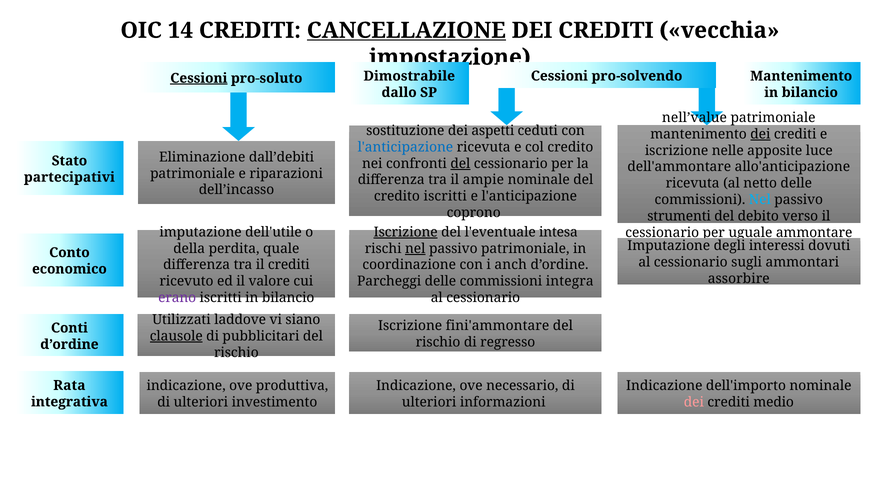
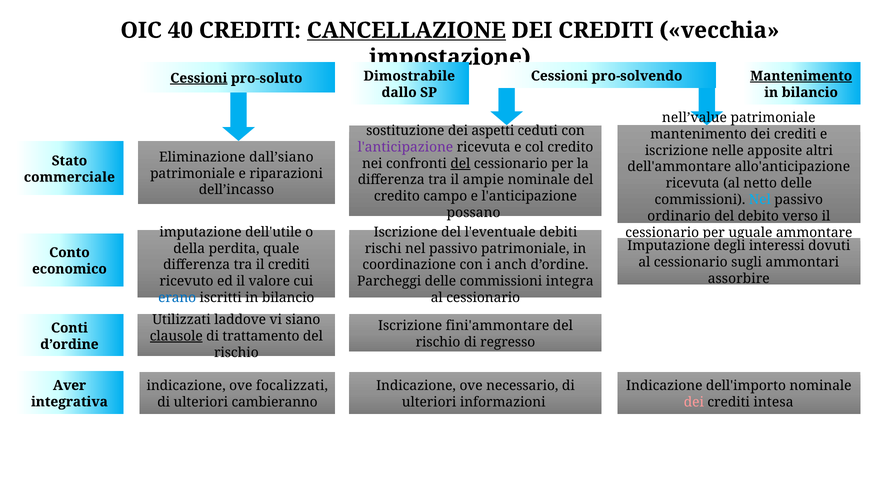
14: 14 -> 40 (180, 30)
Mantenimento underline: none -> present (801, 76)
dei underline: present -> none (760, 134)
l'anticipazione colour: blue -> purple (405, 147)
luce: luce -> altri (819, 151)
dall’debiti: dall’debiti -> dall’siano (281, 157)
partecipativi: partecipativi -> commerciale (69, 177)
credito iscritti: iscritti -> campo (445, 196)
coprono: coprono -> possano (474, 213)
strumenti: strumenti -> ordinario (679, 216)
Iscrizione underline: present -> none (406, 232)
intesa: intesa -> debiti (558, 232)
nel underline: present -> none (415, 248)
erano colour: purple -> blue (177, 298)
pubblicitari: pubblicitari -> trattamento (261, 336)
Rata: Rata -> Aver (70, 385)
produttiva: produttiva -> focalizzati (292, 386)
investimento: investimento -> cambieranno (275, 402)
medio: medio -> intesa (773, 402)
